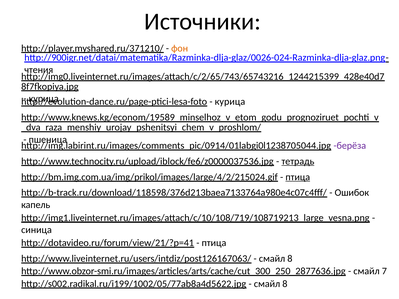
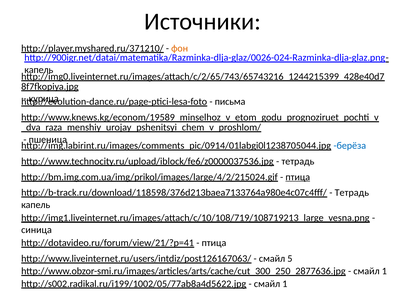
чтения: чтения -> капель (39, 70)
курица: курица -> письма (230, 102)
берёза colour: purple -> blue (350, 146)
тетрадь underline: present -> none (298, 161)
Ошибок: Ошибок -> Тетрадь (352, 193)
8: 8 -> 5 (290, 259)
7: 7 -> 1 (384, 271)
8: 8 -> 1 (285, 284)
